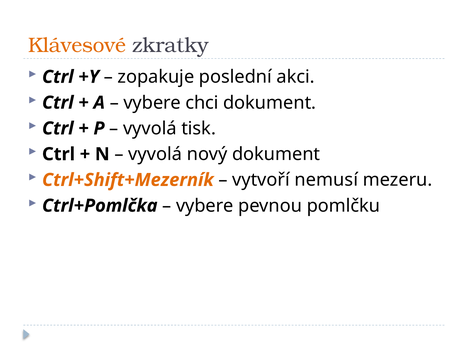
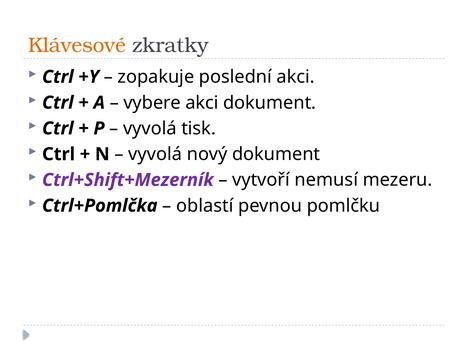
vybere chci: chci -> akci (202, 103)
Ctrl+Shift+Mezerník colour: orange -> purple (128, 180)
vybere: vybere -> oblastí (205, 206)
